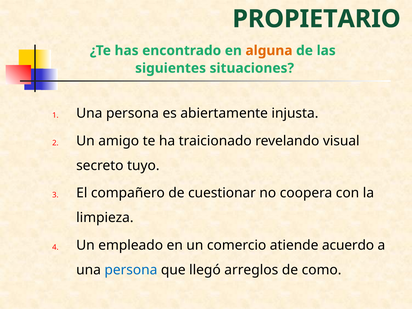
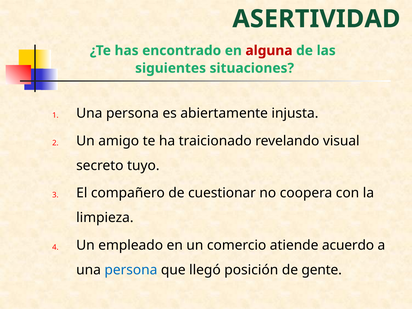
PROPIETARIO: PROPIETARIO -> ASERTIVIDAD (316, 19)
alguna colour: orange -> red (269, 51)
arreglos: arreglos -> posición (251, 270)
como: como -> gente (322, 270)
